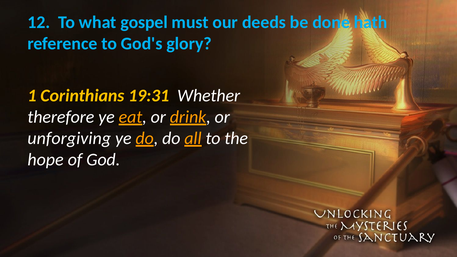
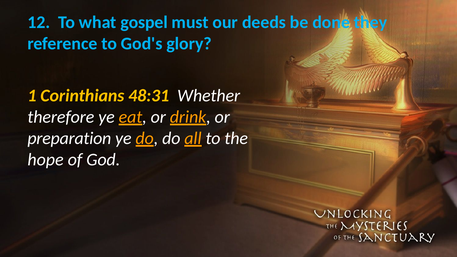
hath: hath -> they (371, 22)
19:31: 19:31 -> 48:31 (149, 96)
unforgiving: unforgiving -> preparation (69, 138)
